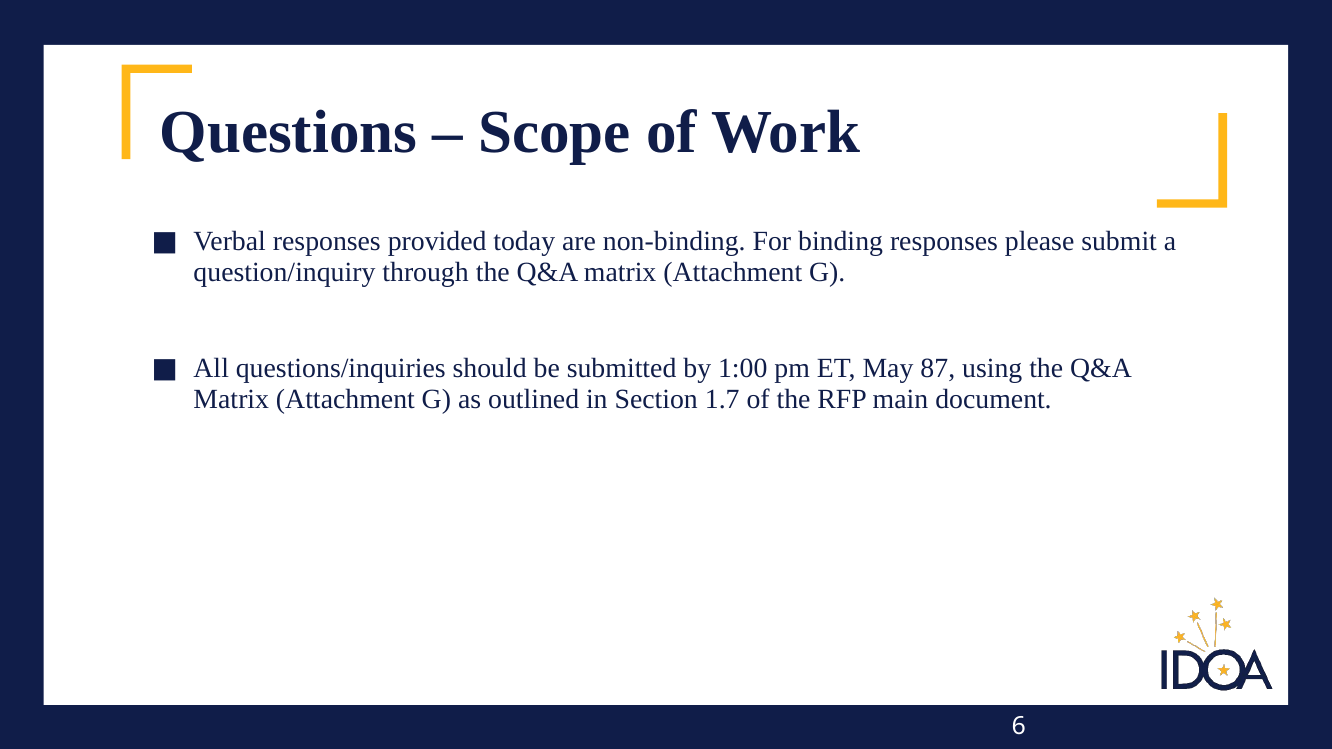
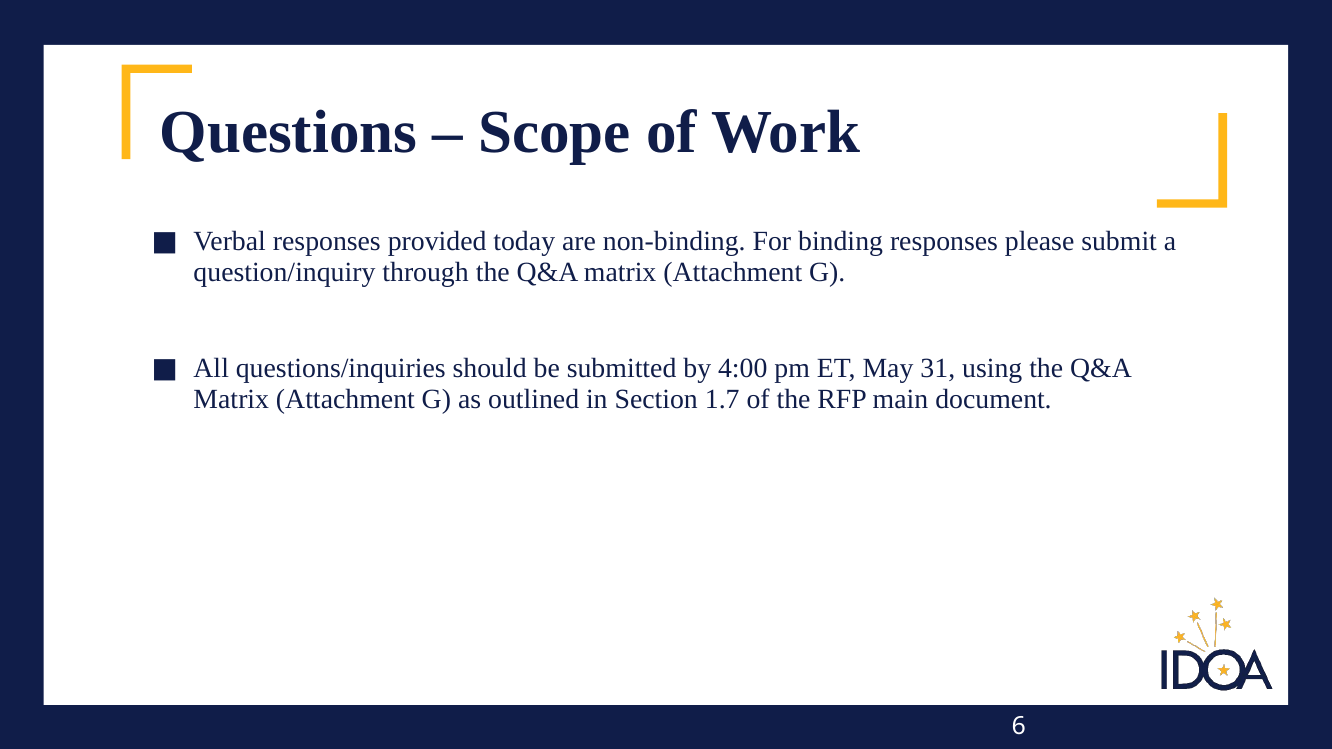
1:00: 1:00 -> 4:00 (743, 368)
87: 87 -> 31 (938, 368)
